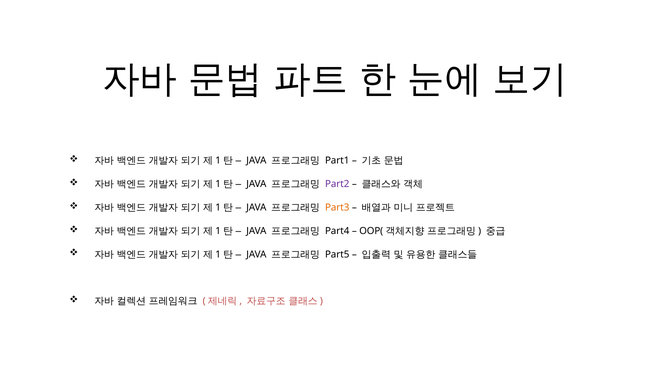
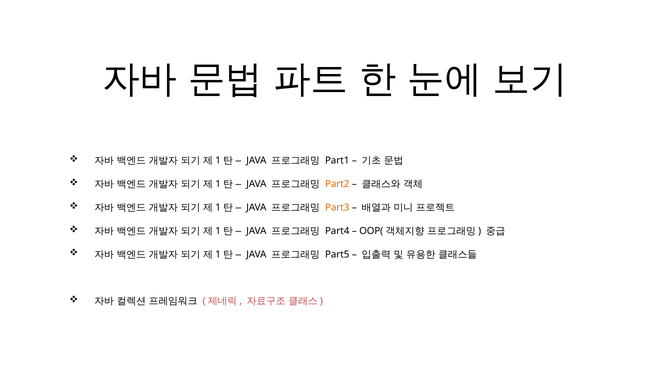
Part2 colour: purple -> orange (337, 184)
